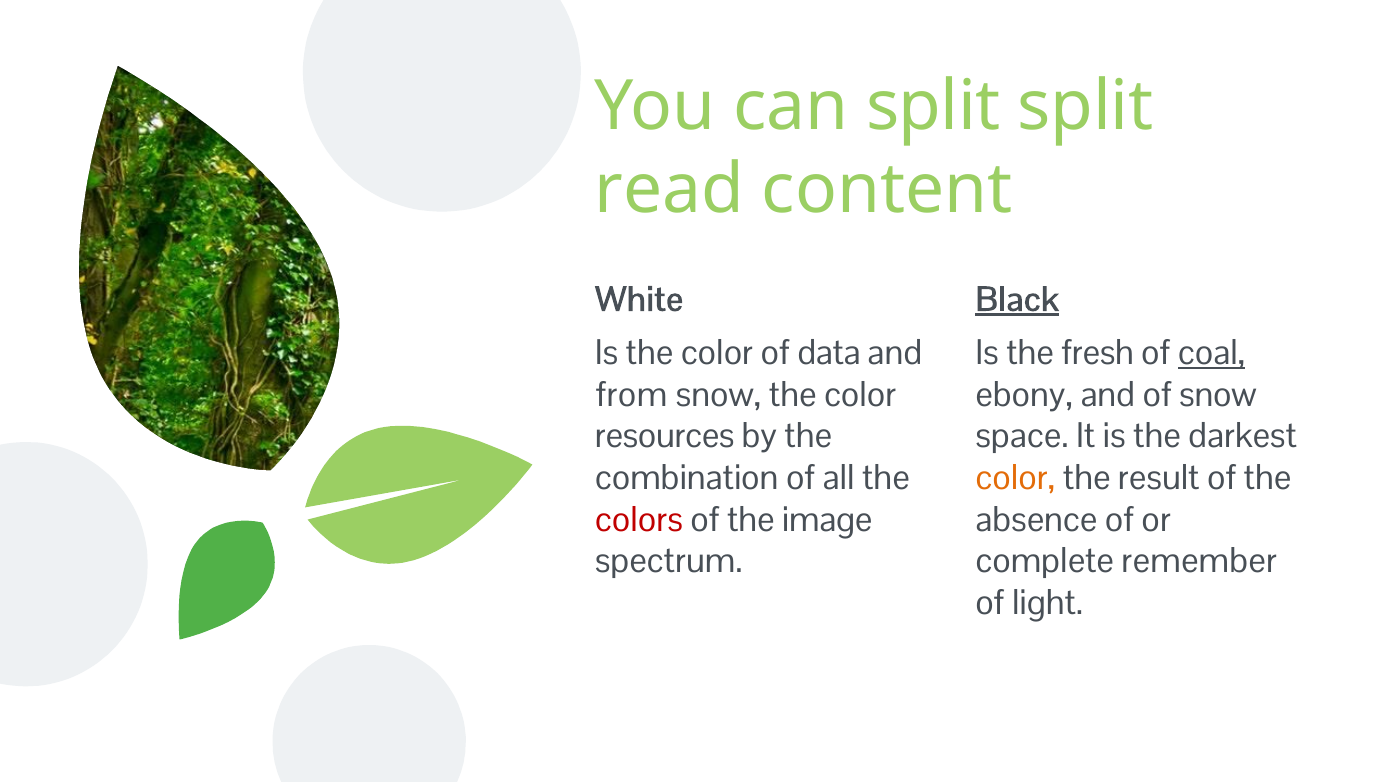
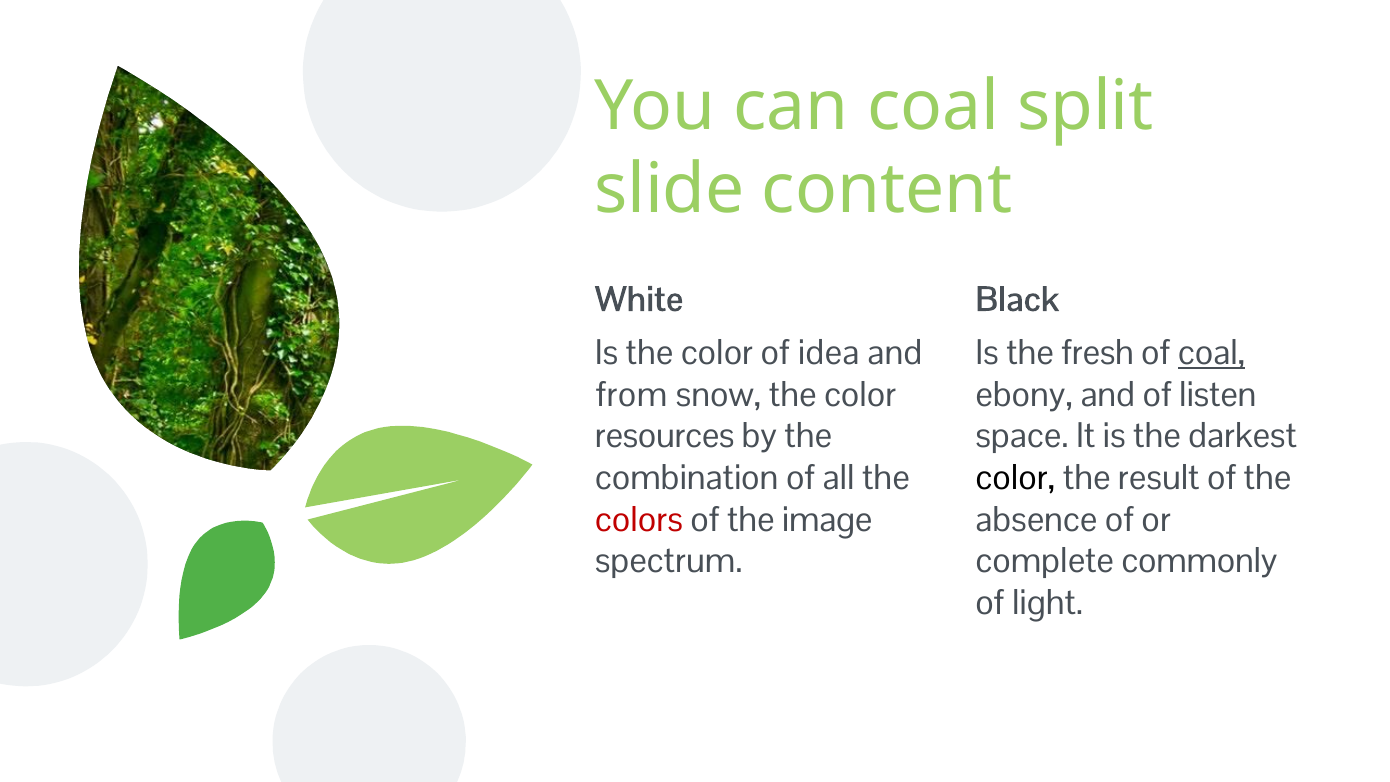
can split: split -> coal (933, 107)
read: read -> slide (670, 190)
Black underline: present -> none (1017, 300)
data: data -> idea (829, 353)
of snow: snow -> listen (1218, 395)
color colour: orange -> black (1015, 478)
remember: remember -> commonly (1199, 561)
